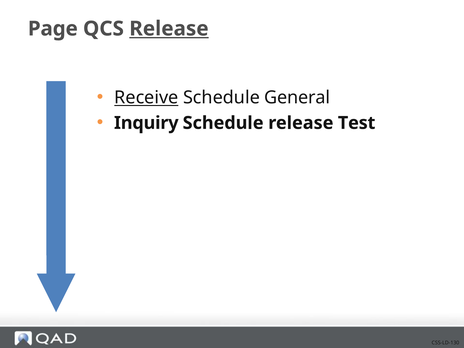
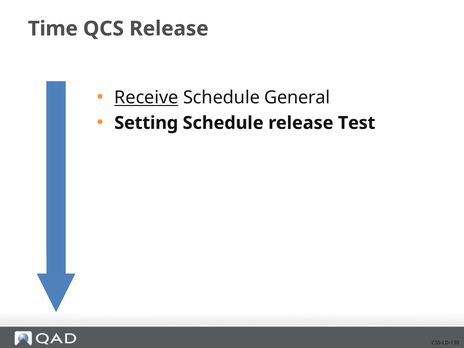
Page: Page -> Time (53, 29)
Release underline: present -> none (169, 29)
Inquiry: Inquiry -> Setting (146, 123)
